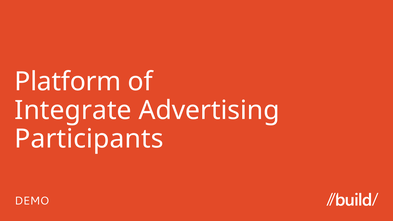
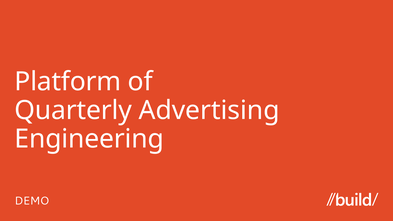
Integrate: Integrate -> Quarterly (73, 110)
Participants: Participants -> Engineering (89, 139)
